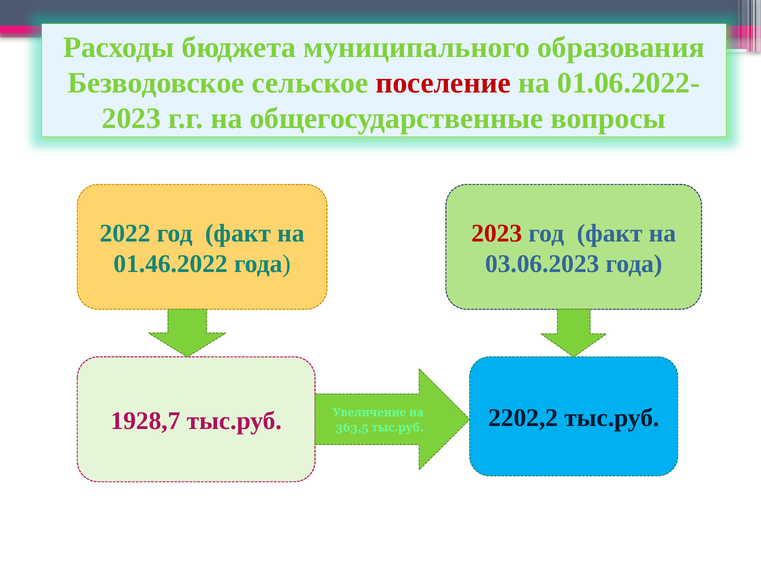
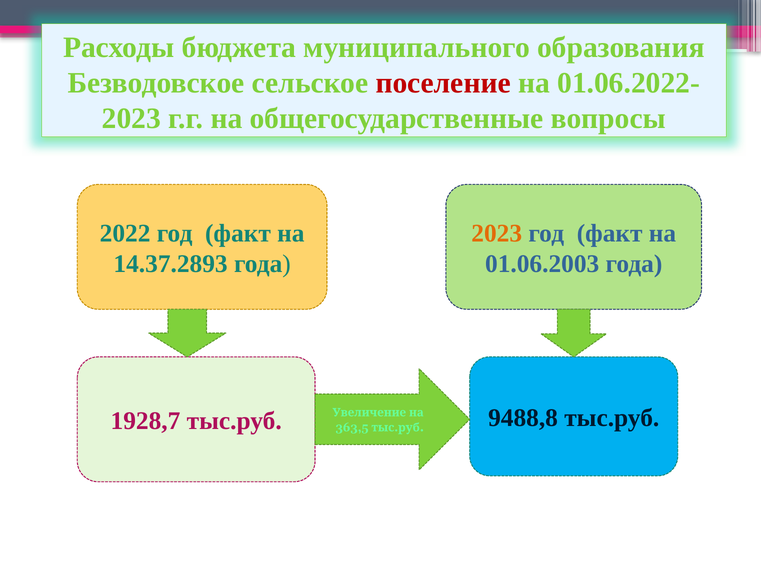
2023 colour: red -> orange (497, 233)
01.46.2022: 01.46.2022 -> 14.37.2893 (171, 264)
03.06.2023: 03.06.2023 -> 01.06.2003 (542, 264)
2202,2: 2202,2 -> 9488,8 (523, 418)
